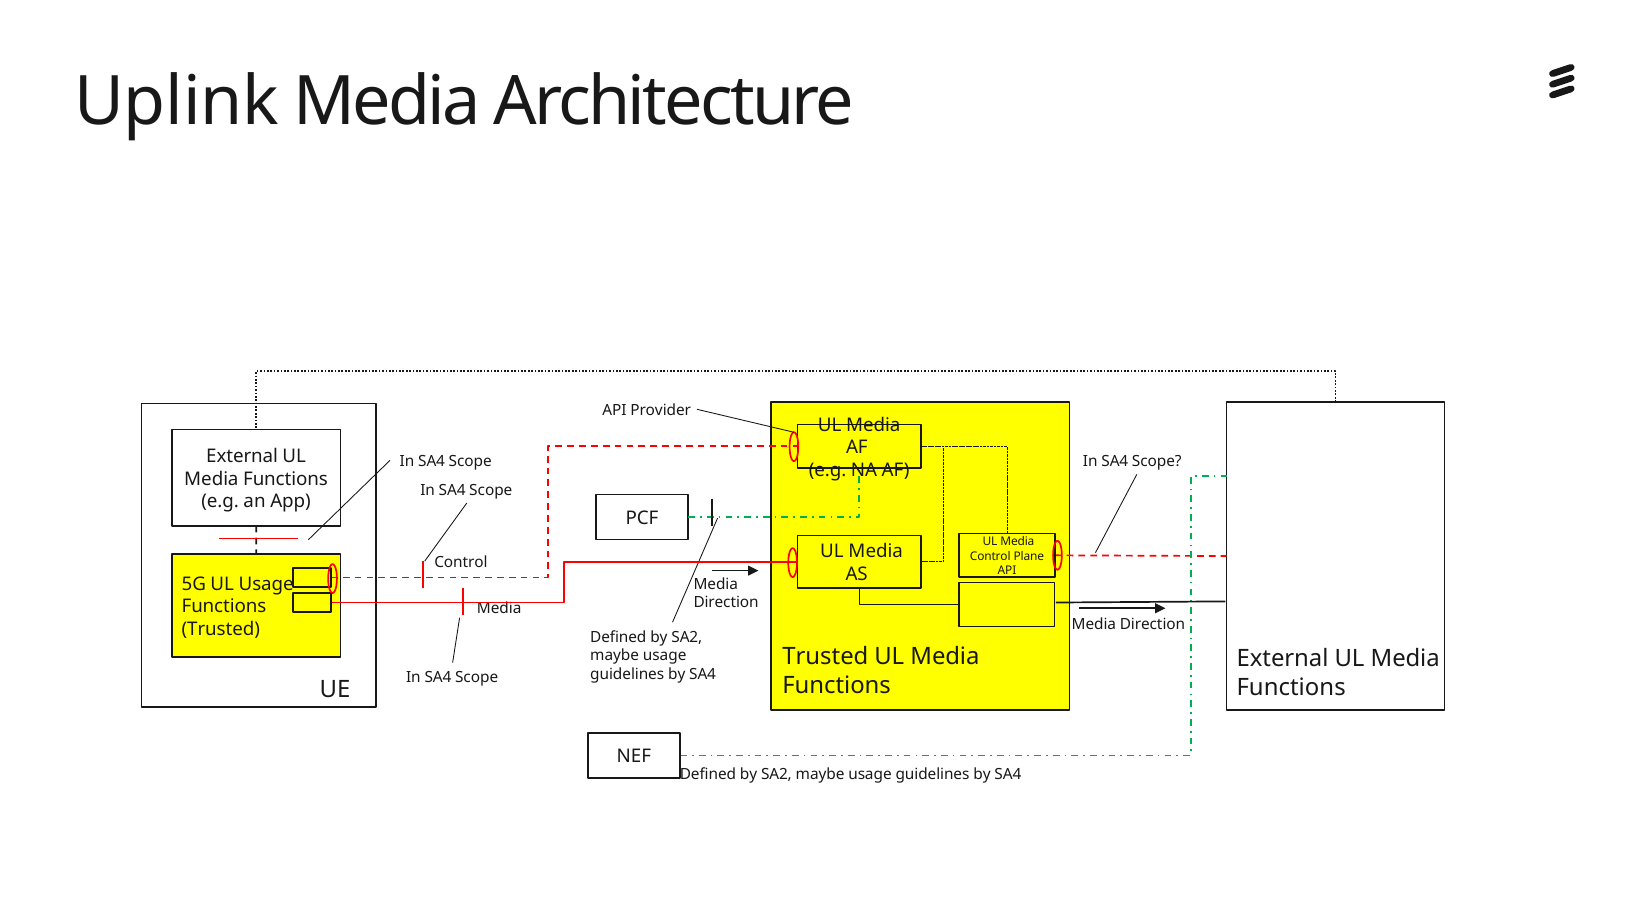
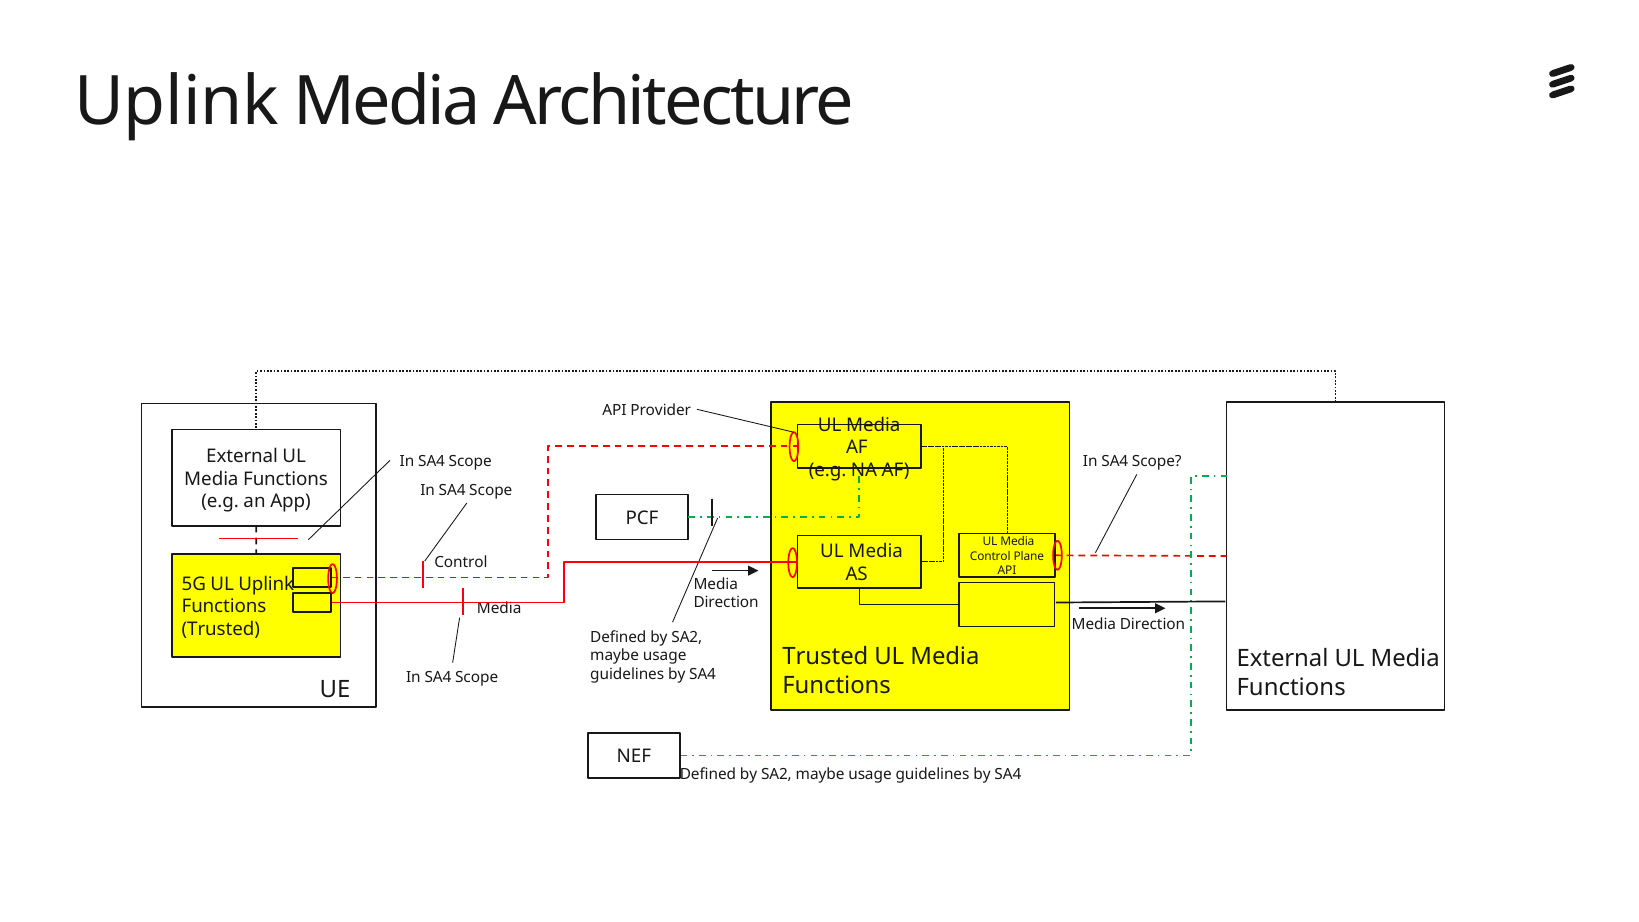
UL Usage: Usage -> Uplink (266, 584)
